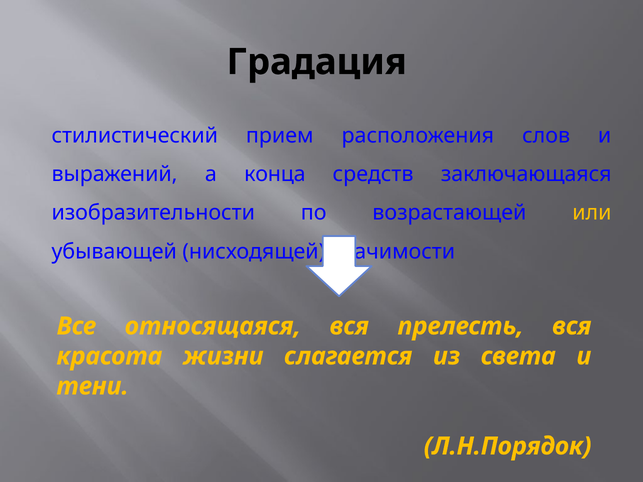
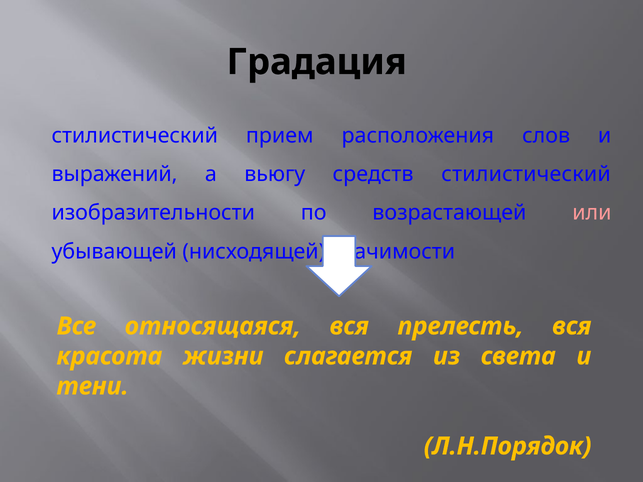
конца: конца -> вьюгу (275, 174)
средств заключающаяся: заключающаяся -> стилистический (526, 174)
или colour: yellow -> pink (592, 213)
